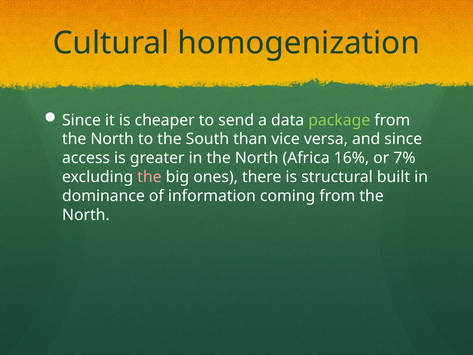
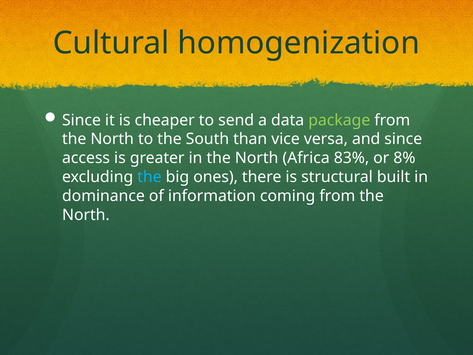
16%: 16% -> 83% (351, 158)
7%: 7% -> 8% (404, 158)
the colour: pink -> light blue (149, 177)
